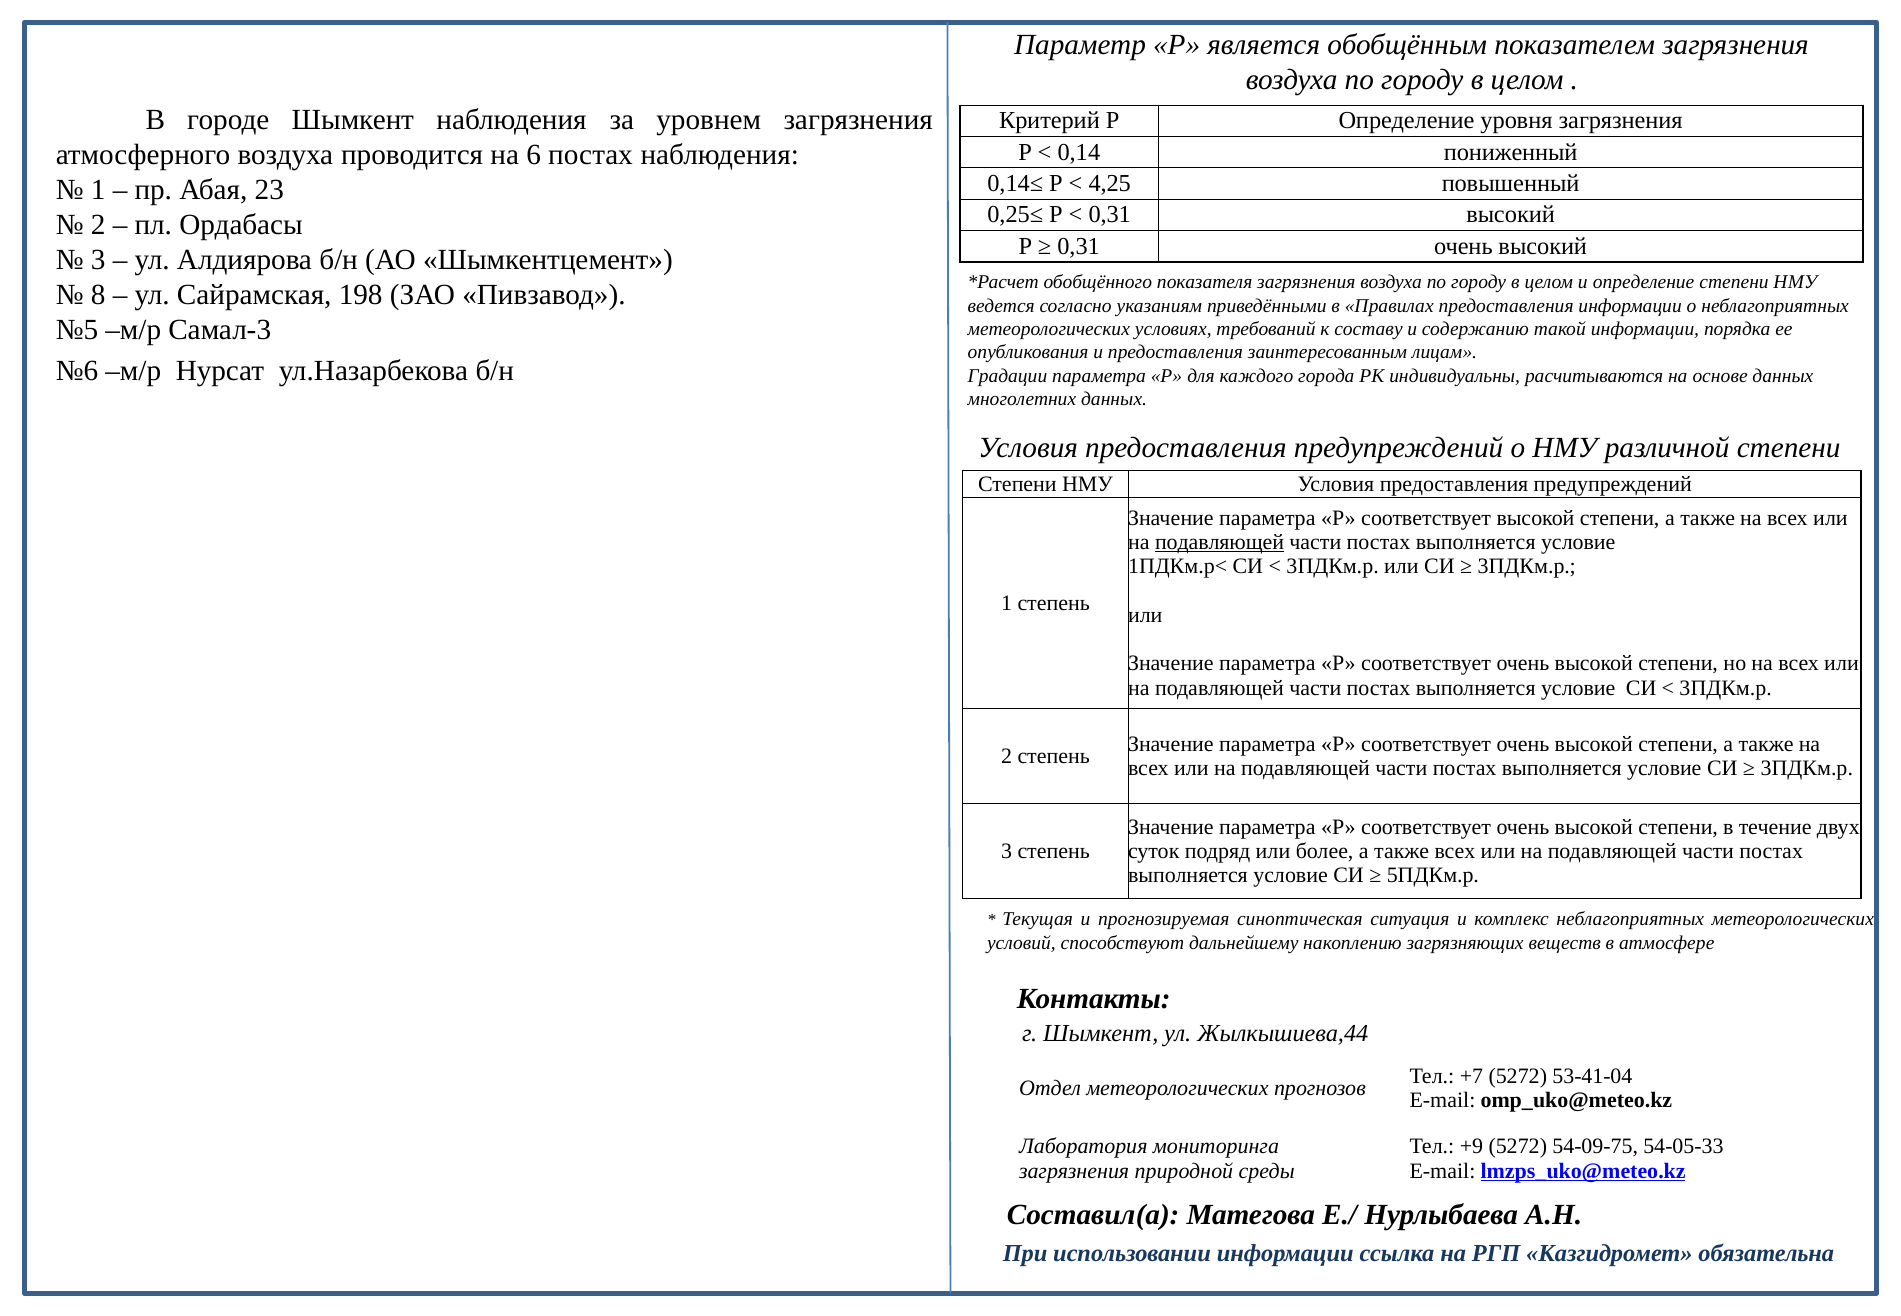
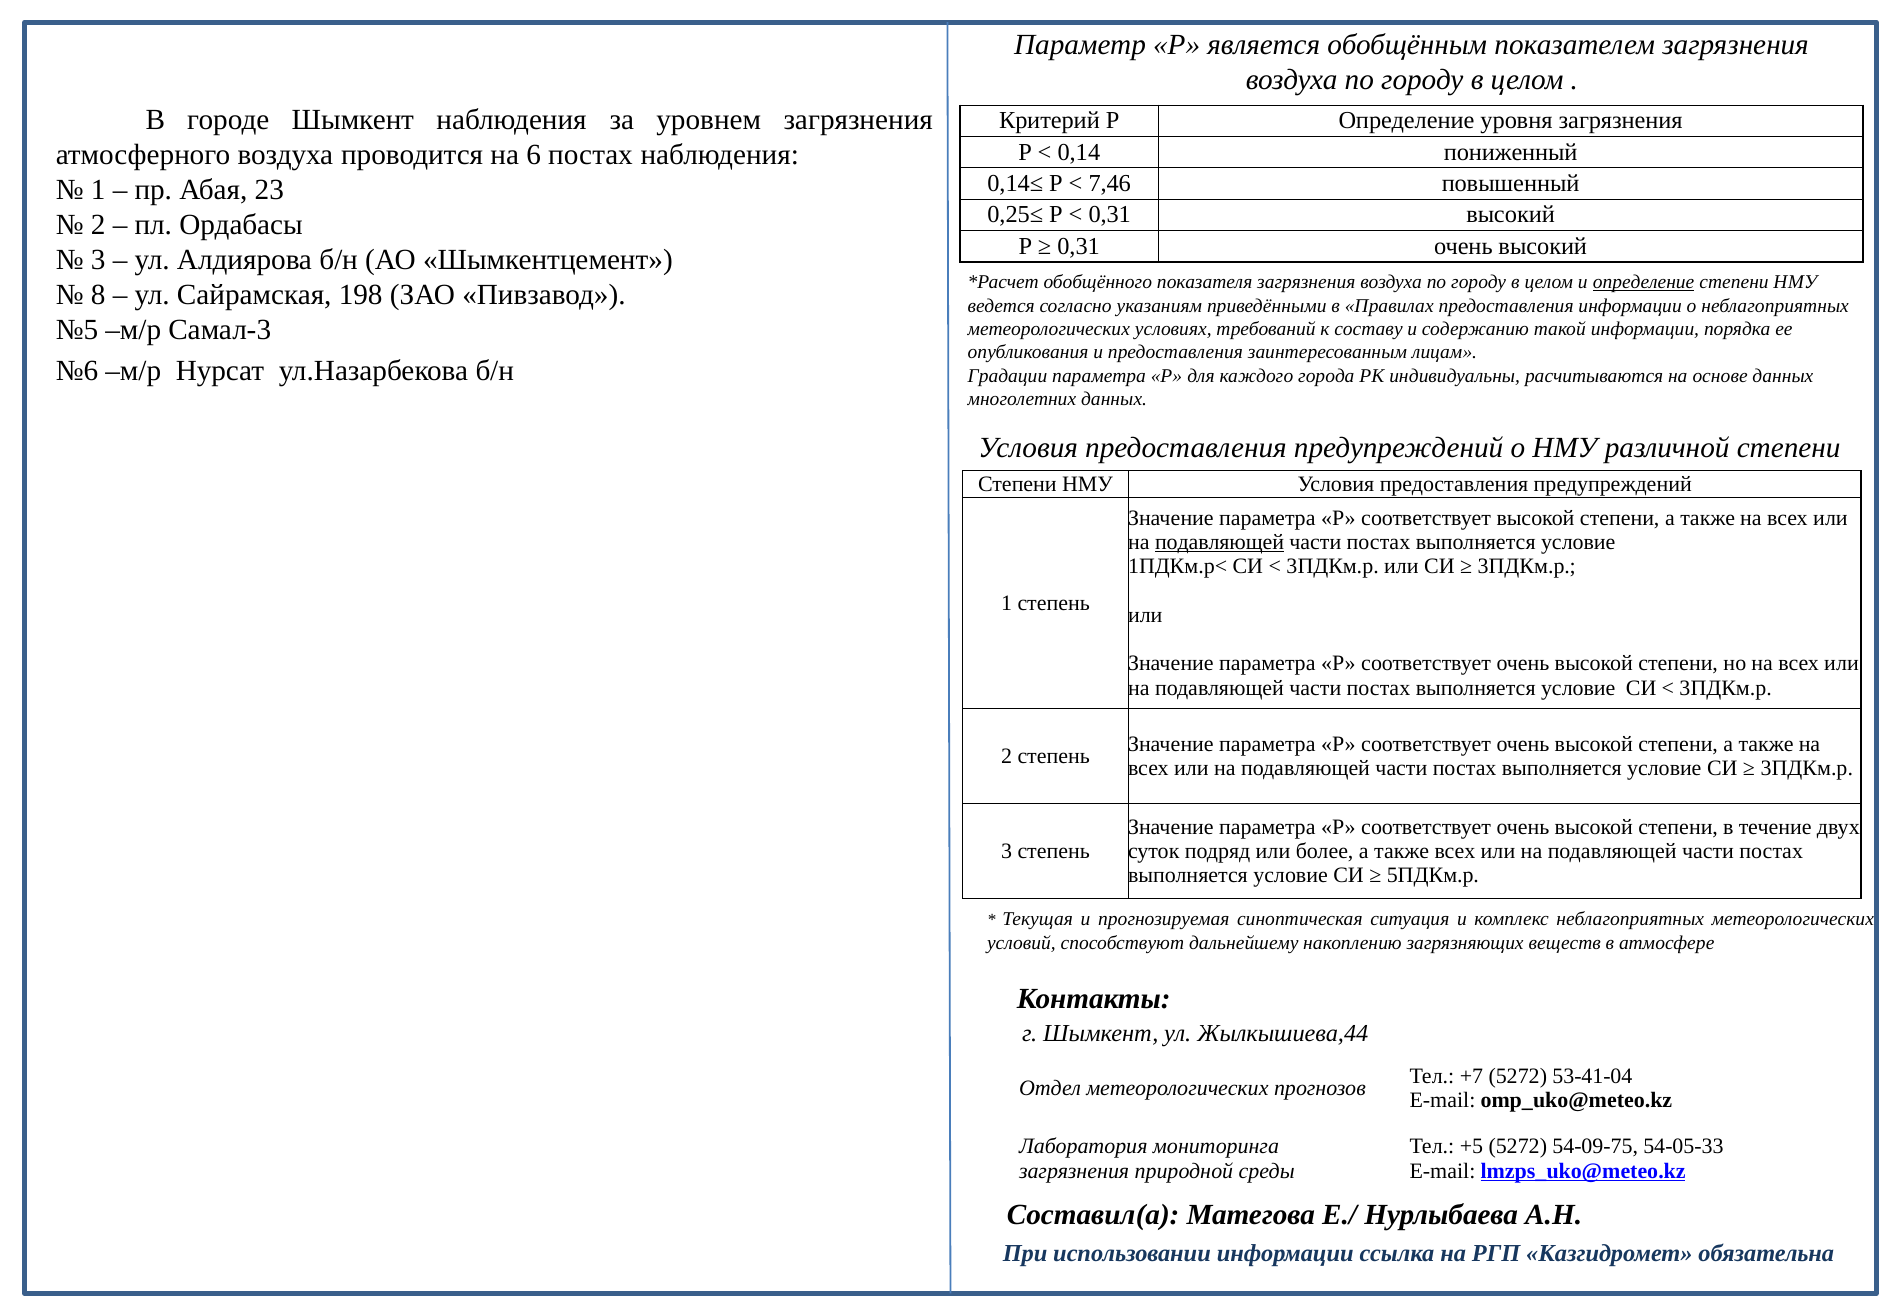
4,25: 4,25 -> 7,46 (1110, 183)
определение underline: none -> present (1644, 282)
+9: +9 -> +5 (1472, 1147)
